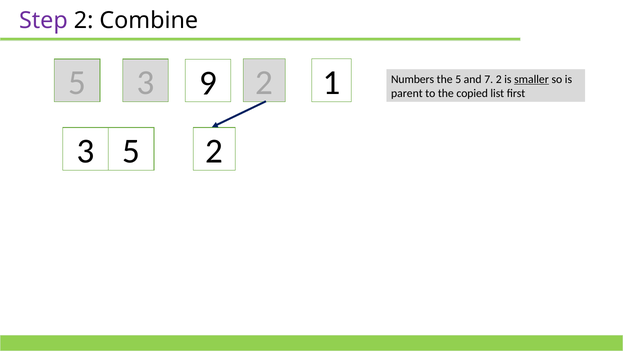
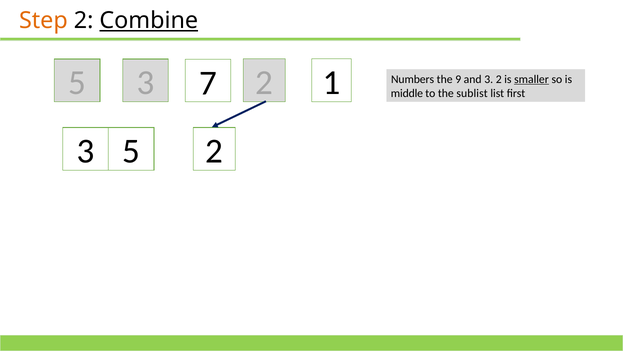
Step colour: purple -> orange (43, 21)
Combine underline: none -> present (149, 21)
9: 9 -> 7 (208, 83)
the 5: 5 -> 9 (458, 79)
and 7: 7 -> 3 (489, 79)
parent: parent -> middle (407, 93)
copied: copied -> sublist (472, 93)
